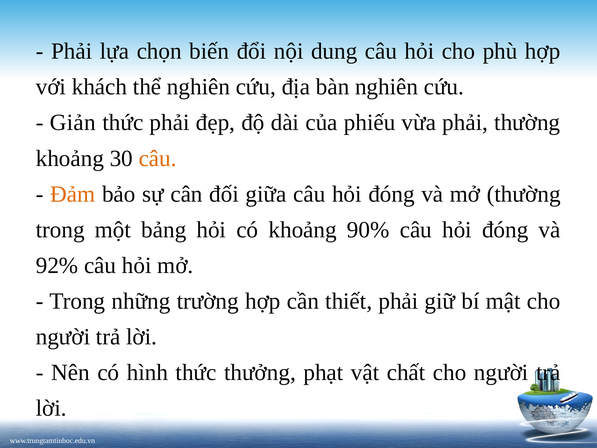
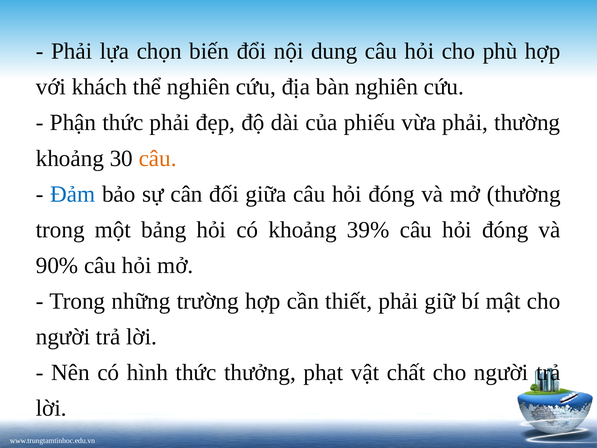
Giản: Giản -> Phận (73, 123)
Đảm colour: orange -> blue (73, 194)
90%: 90% -> 39% (368, 230)
92%: 92% -> 90% (57, 265)
